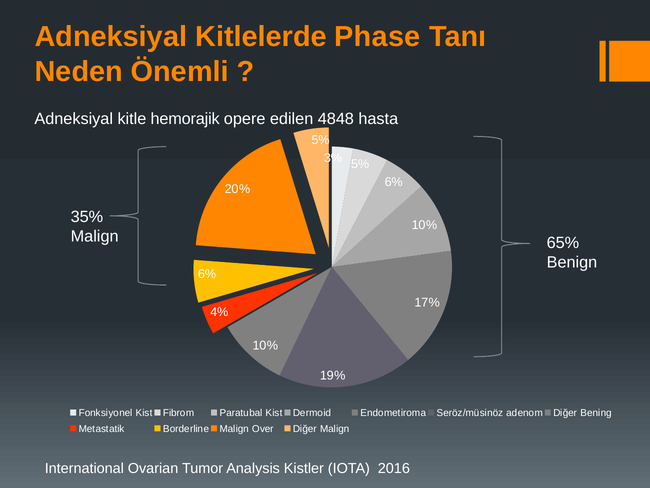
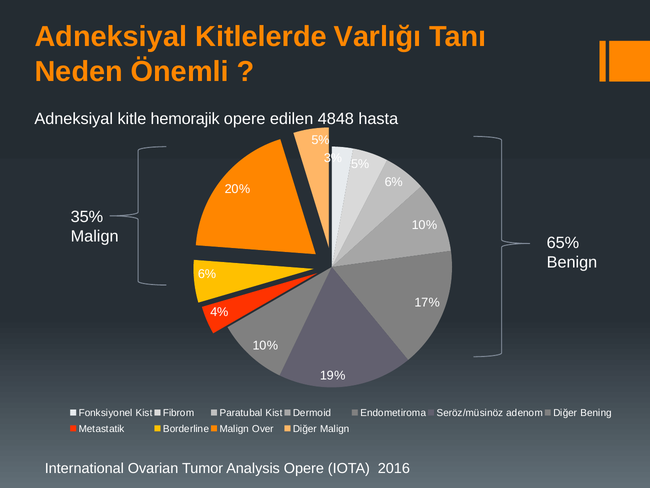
Phase: Phase -> Varlığı (378, 37)
Analysis Kistler: Kistler -> Opere (304, 468)
